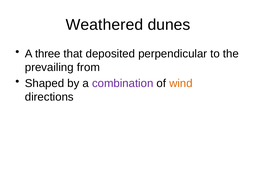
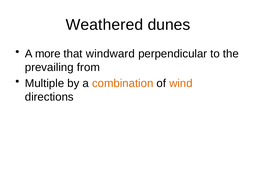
three: three -> more (48, 54)
deposited: deposited -> windward (110, 54)
Shaped: Shaped -> Multiple (45, 83)
combination colour: purple -> orange (123, 83)
